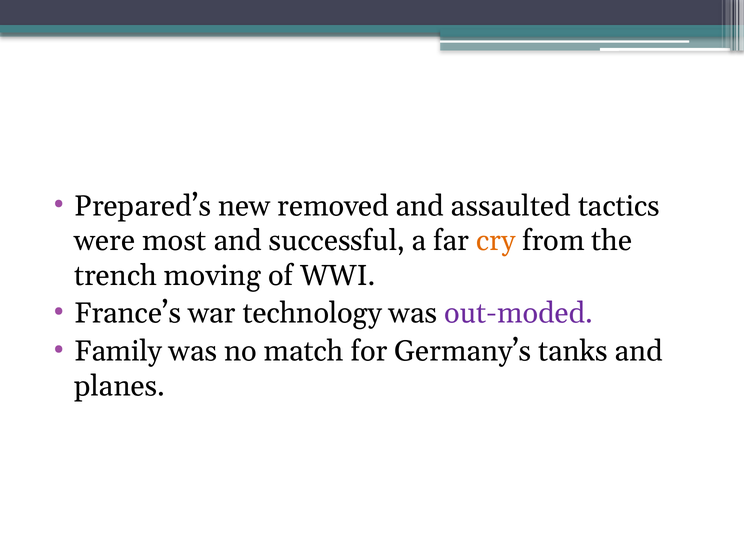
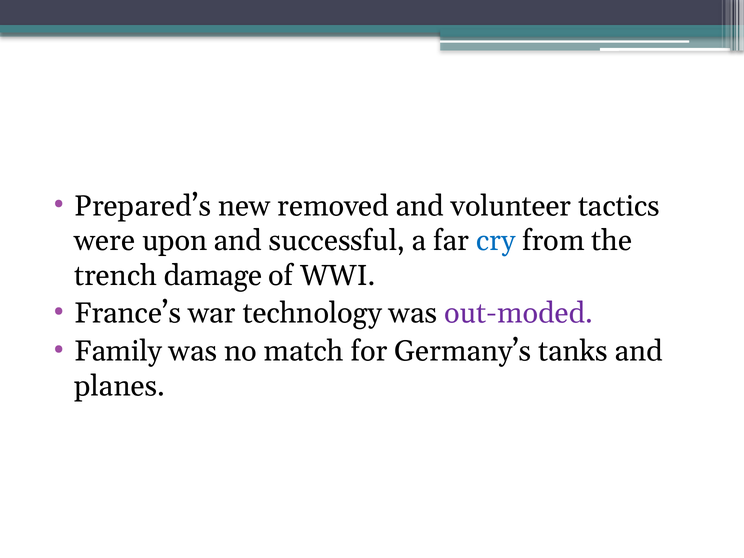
assaulted: assaulted -> volunteer (511, 206)
most: most -> upon (175, 241)
cry colour: orange -> blue (496, 241)
moving: moving -> damage (213, 276)
